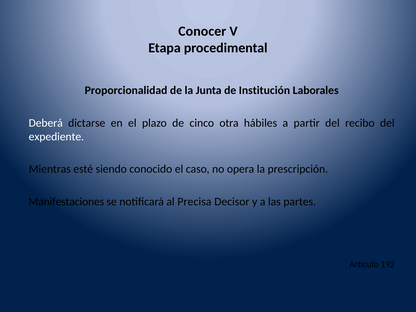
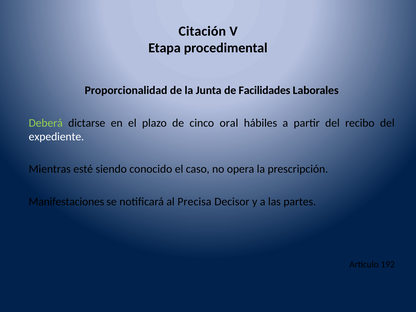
Conocer: Conocer -> Citación (202, 31)
Institución: Institución -> Facilidades (265, 90)
Deberá colour: white -> light green (46, 123)
otra: otra -> oral (229, 123)
